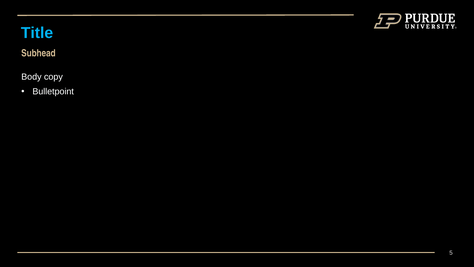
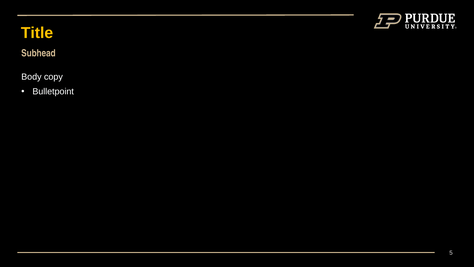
Title colour: light blue -> yellow (37, 33)
